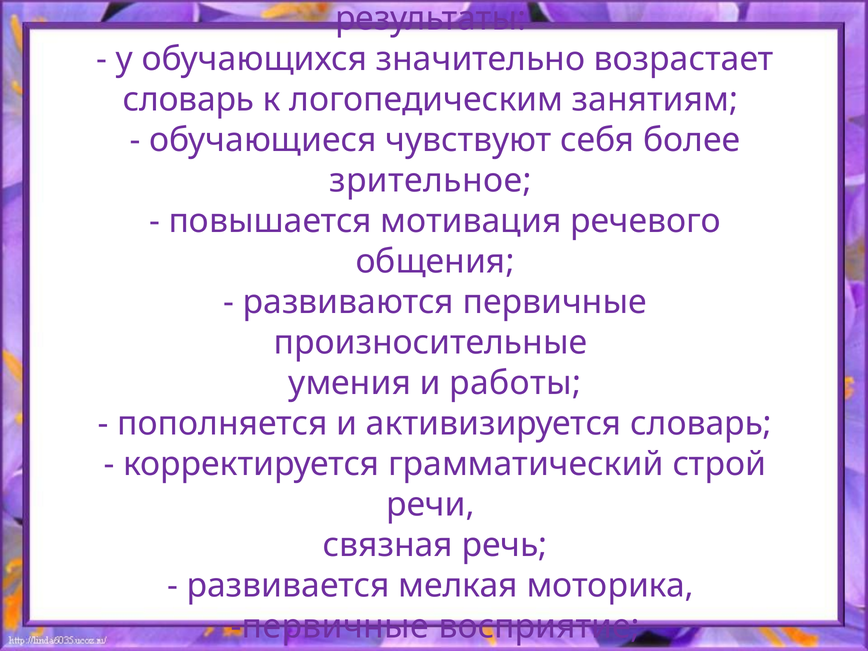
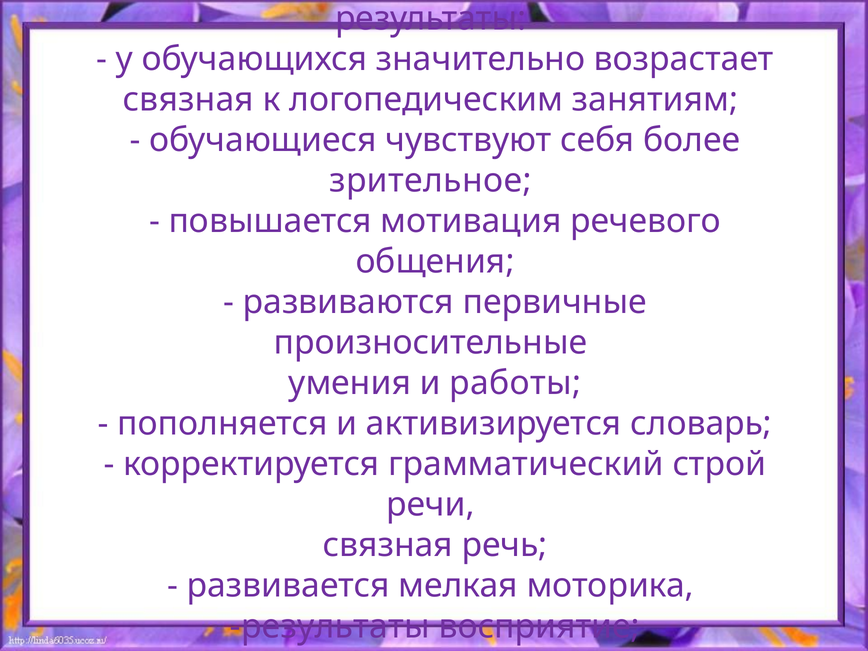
словарь: словарь -> связная (188, 99)
первичные: первичные -> результаты (330, 626)
